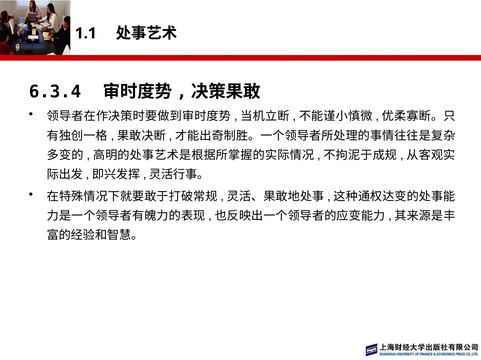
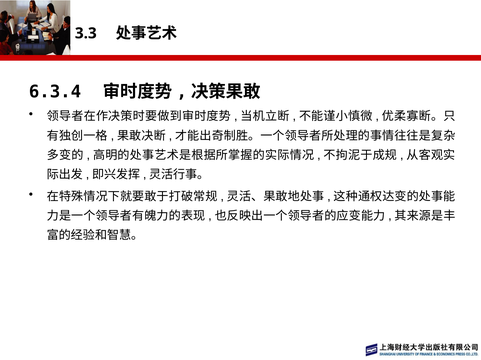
1.1: 1.1 -> 3.3 (86, 33)
